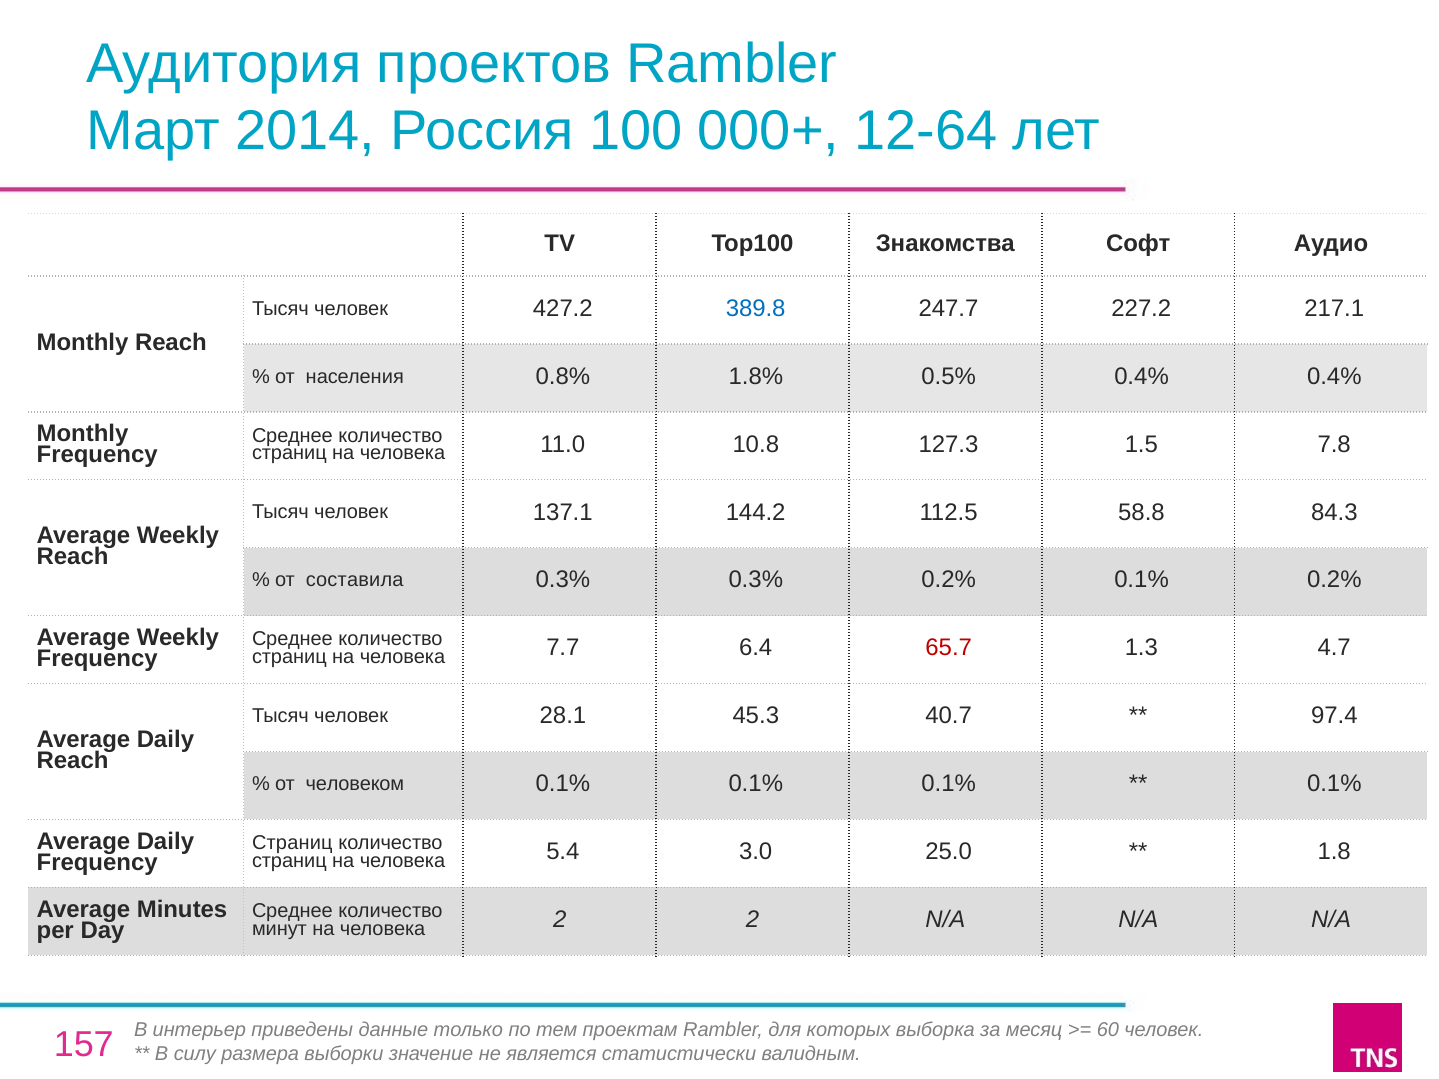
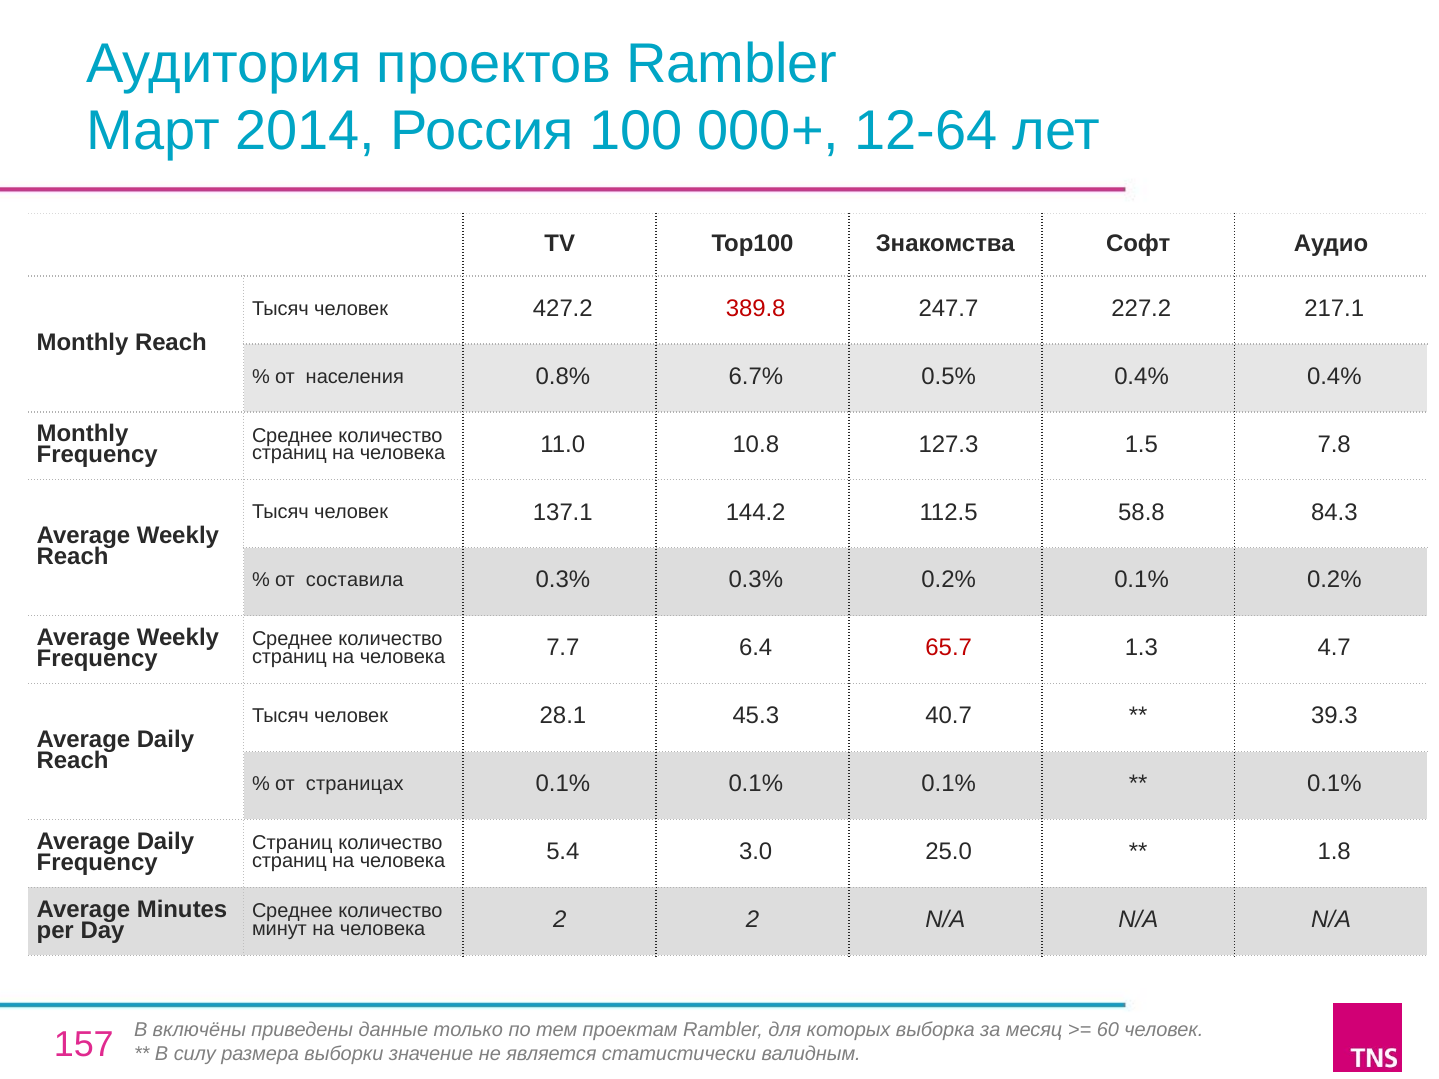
389.8 colour: blue -> red (756, 308)
1.8%: 1.8% -> 6.7% (756, 376)
97.4: 97.4 -> 39.3 (1334, 716)
человеком: человеком -> страницах (355, 784)
интерьер: интерьер -> включёны (199, 1030)
